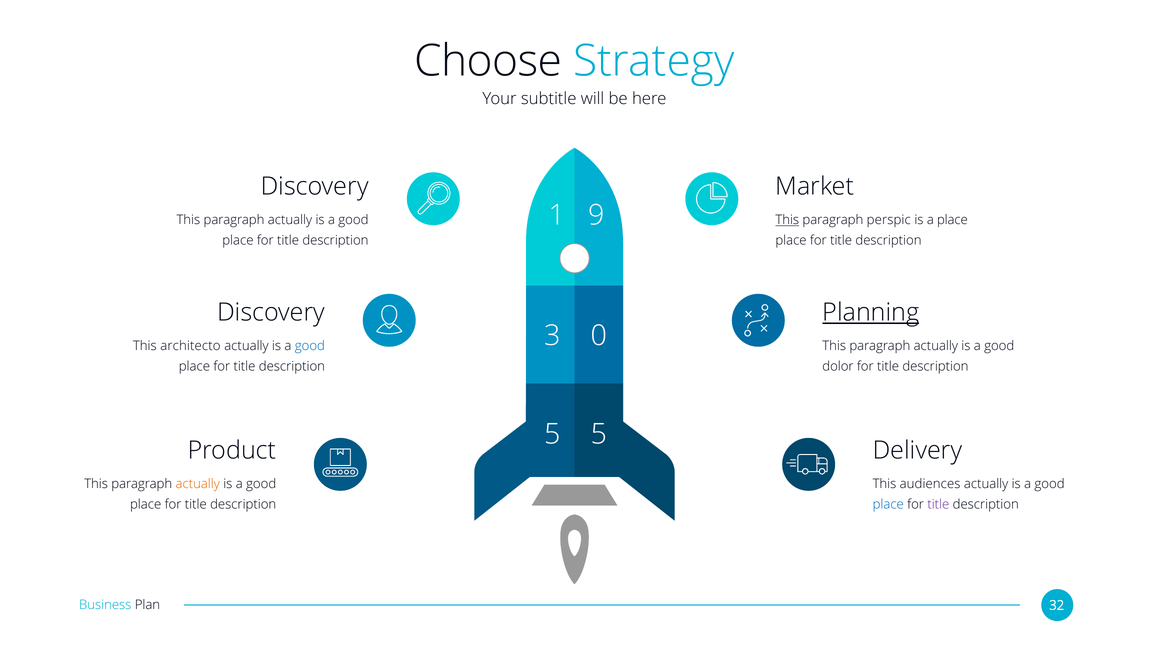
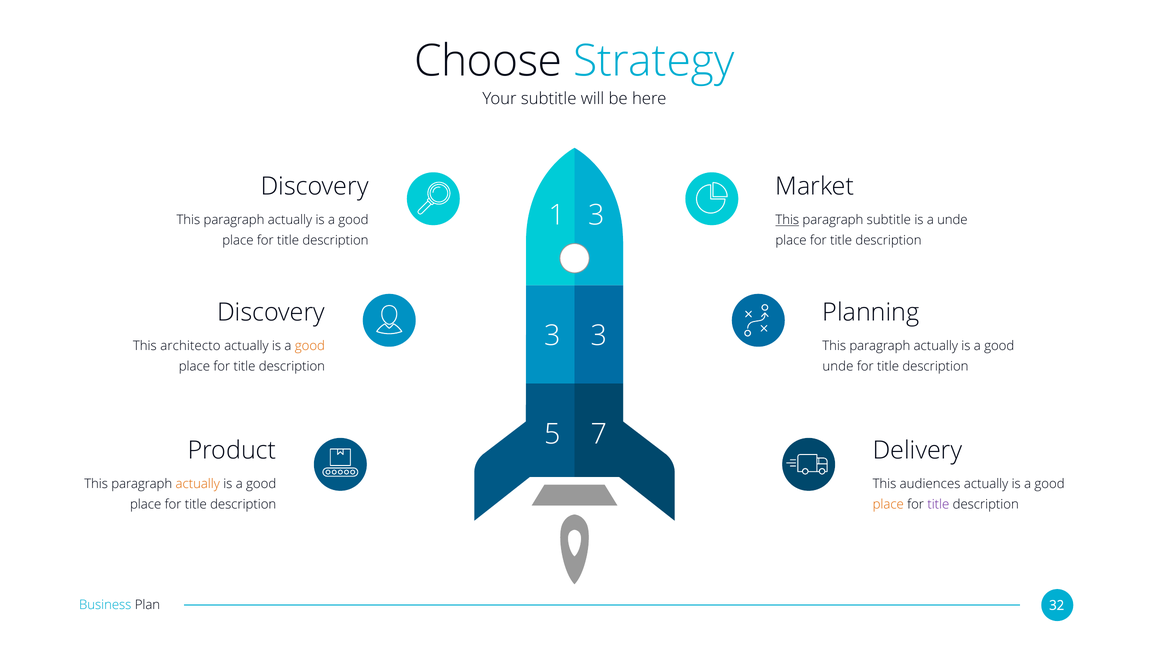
1 9: 9 -> 3 (596, 216)
paragraph perspic: perspic -> subtitle (889, 220)
a place: place -> unde (952, 220)
Planning underline: present -> none (871, 313)
0: 0 -> 3 (599, 336)
good colour: blue -> orange (310, 346)
dolor: dolor -> unde (838, 366)
5 5: 5 -> 7 (599, 435)
place colour: blue -> orange (888, 505)
